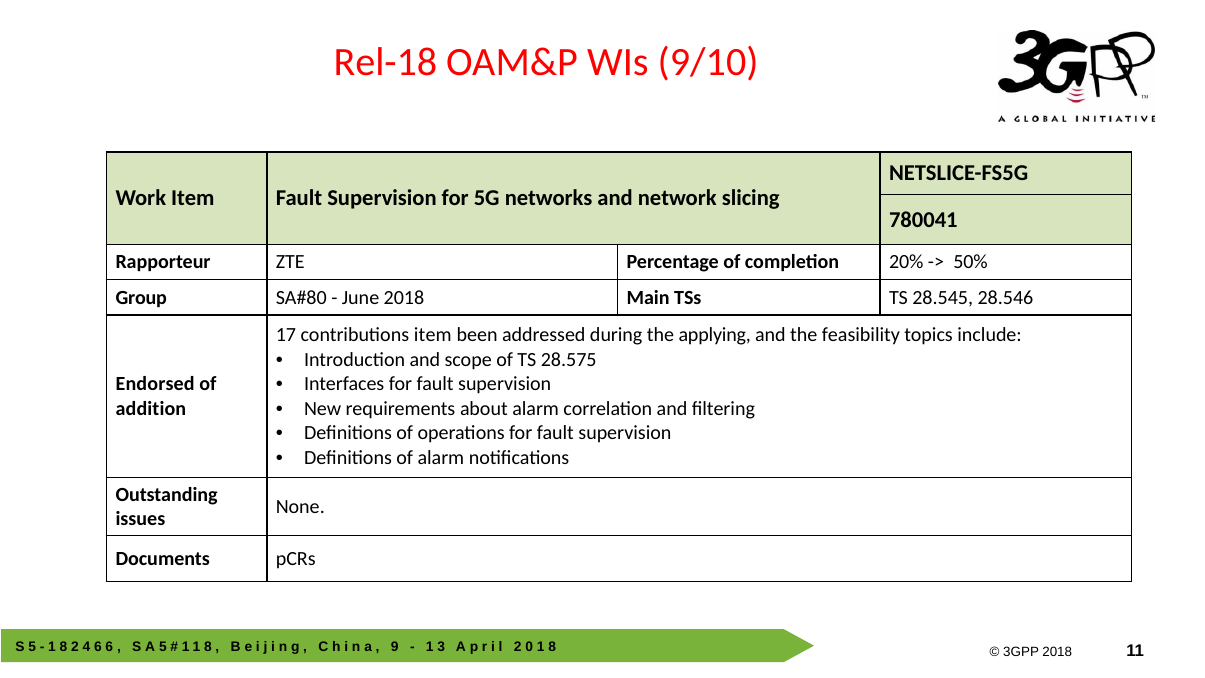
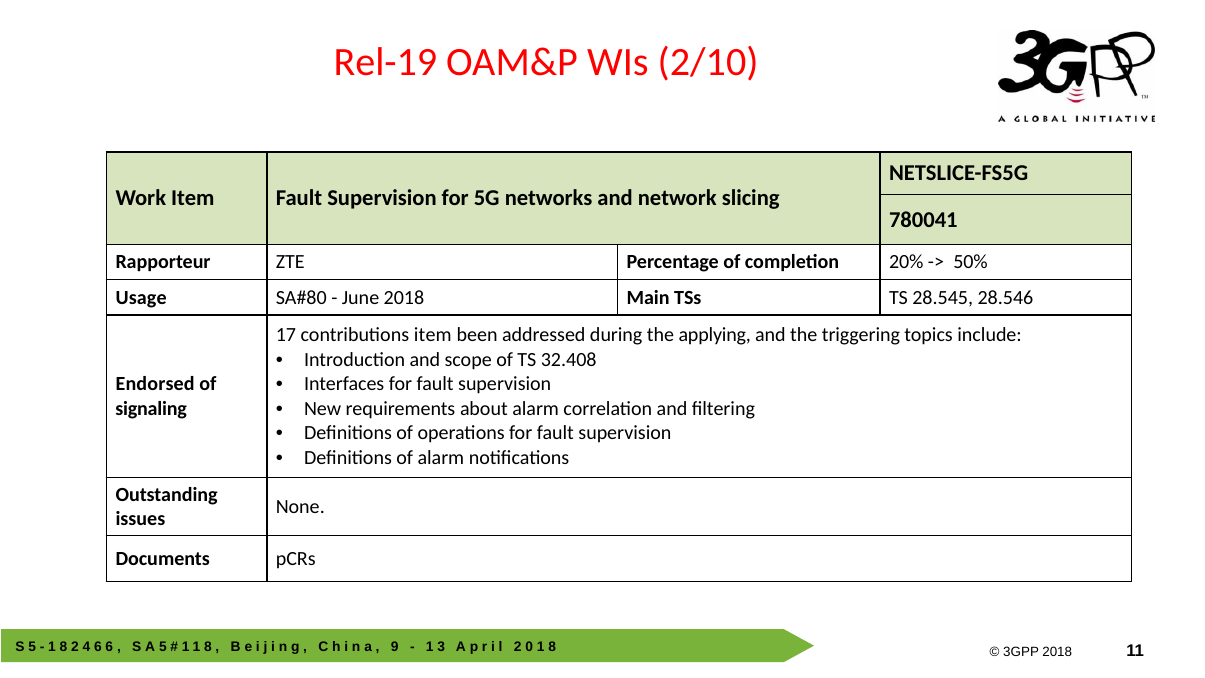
Rel-18: Rel-18 -> Rel-19 (385, 62)
9/10: 9/10 -> 2/10 (708, 62)
Group: Group -> Usage (141, 297)
feasibility: feasibility -> triggering (861, 335)
28.575: 28.575 -> 32.408 (569, 359)
addition: addition -> signaling (151, 409)
